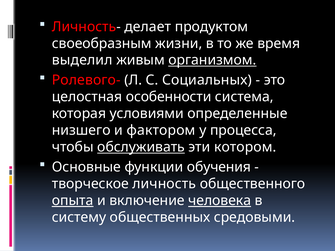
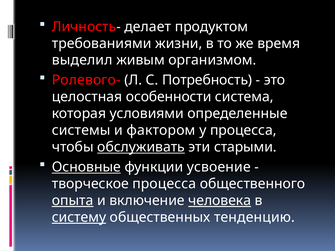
своеобразным: своеобразным -> требованиями (102, 43)
организмом underline: present -> none (212, 60)
Социальных: Социальных -> Потребность (207, 80)
низшего: низшего -> системы (81, 130)
котором: котором -> старыми (245, 147)
Основные underline: none -> present (86, 167)
обучения: обучения -> усвоение (219, 167)
творческое личность: личность -> процесса (164, 184)
систему underline: none -> present (79, 217)
средовыми: средовыми -> тенденцию (254, 217)
